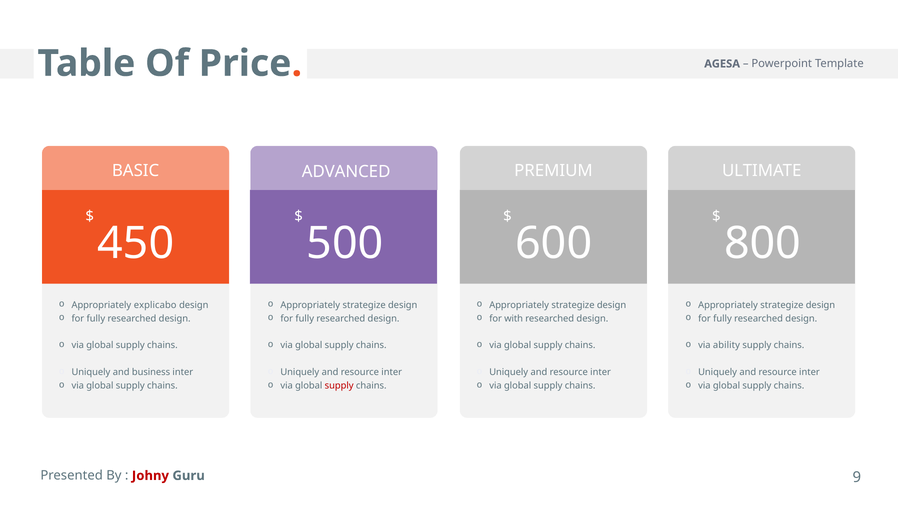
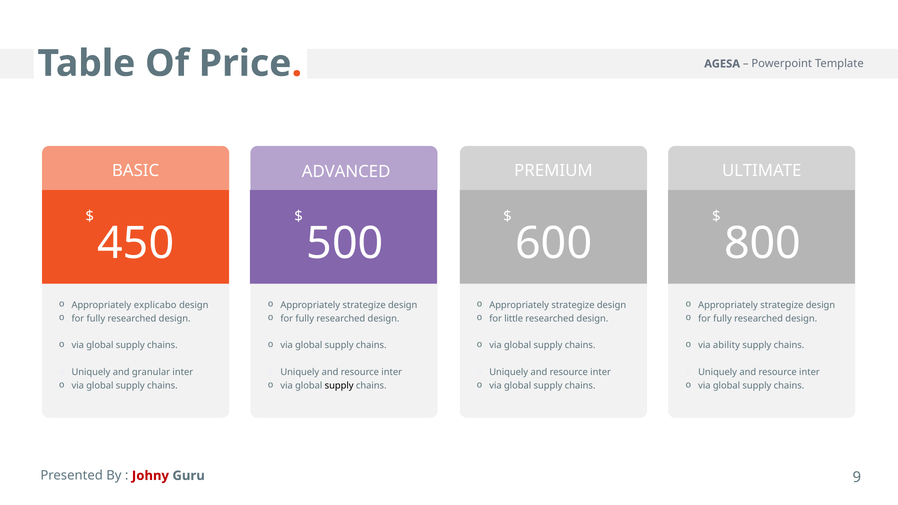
with: with -> little (514, 318)
business: business -> granular (151, 372)
supply colour: red -> black (339, 386)
